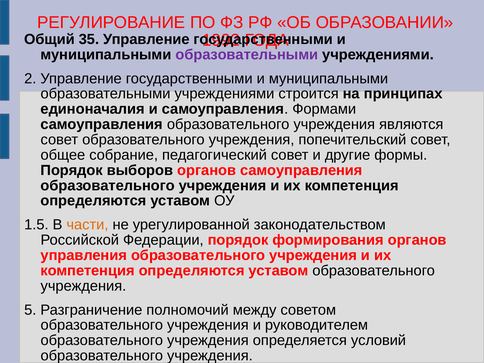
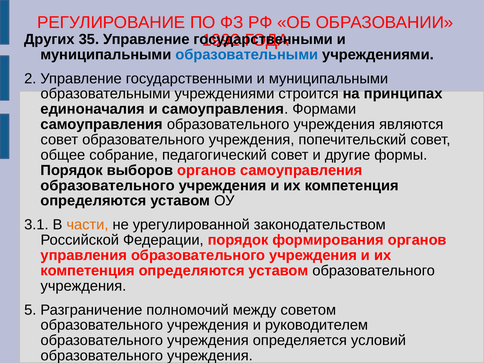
Общий: Общий -> Других (49, 39)
образовательными colour: purple -> blue (247, 55)
1.5: 1.5 -> 3.1 (36, 225)
